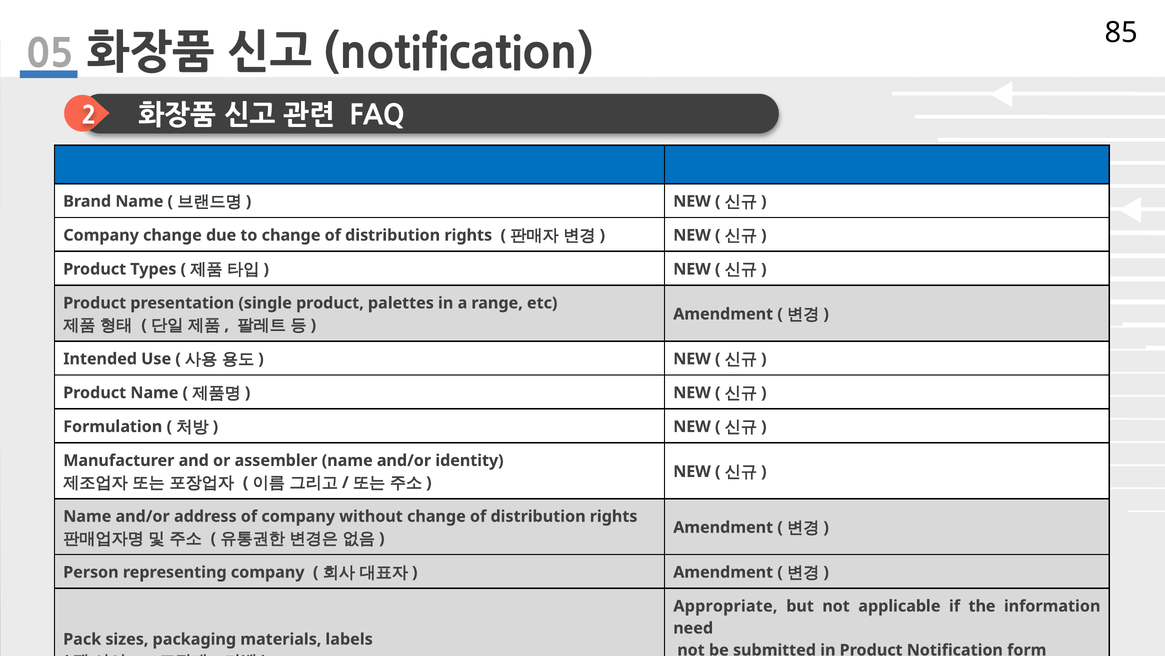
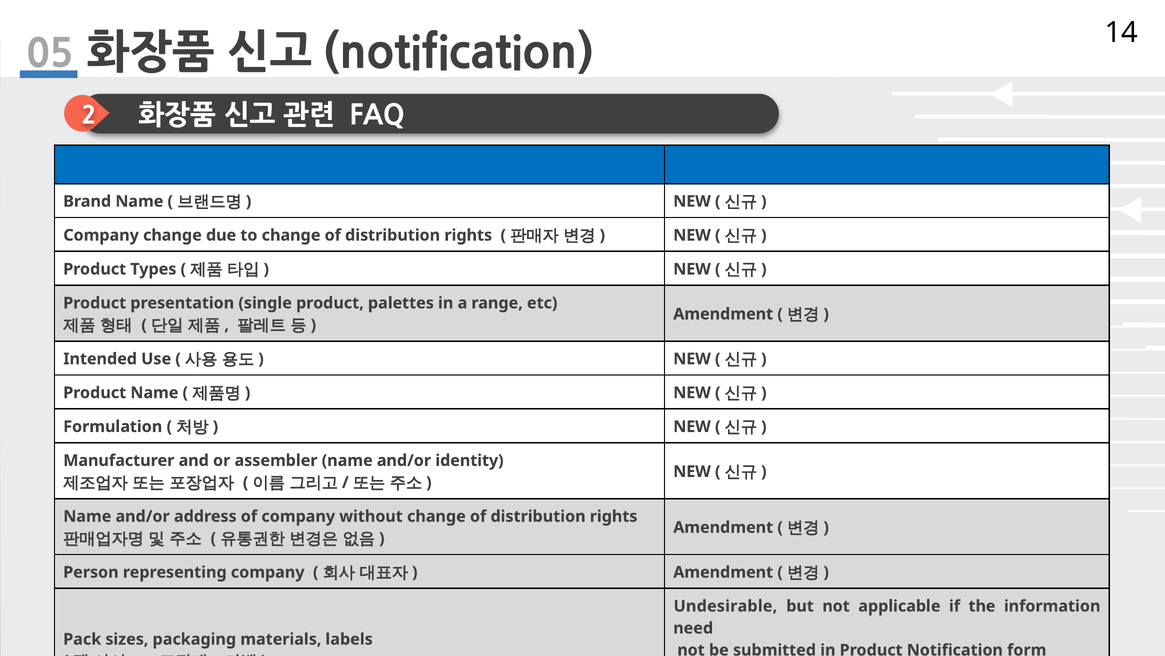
85: 85 -> 14 (1121, 33)
Appropriate: Appropriate -> Undesirable (725, 606)
